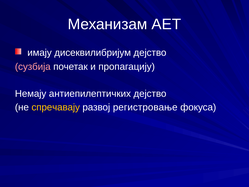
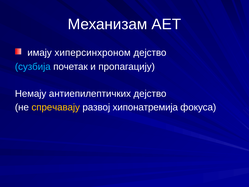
дисеквилибријум: дисеквилибријум -> хиперсинхроном (93, 53)
сузбија colour: pink -> light blue (33, 67)
регистровање: регистровање -> хипонатремија (145, 107)
